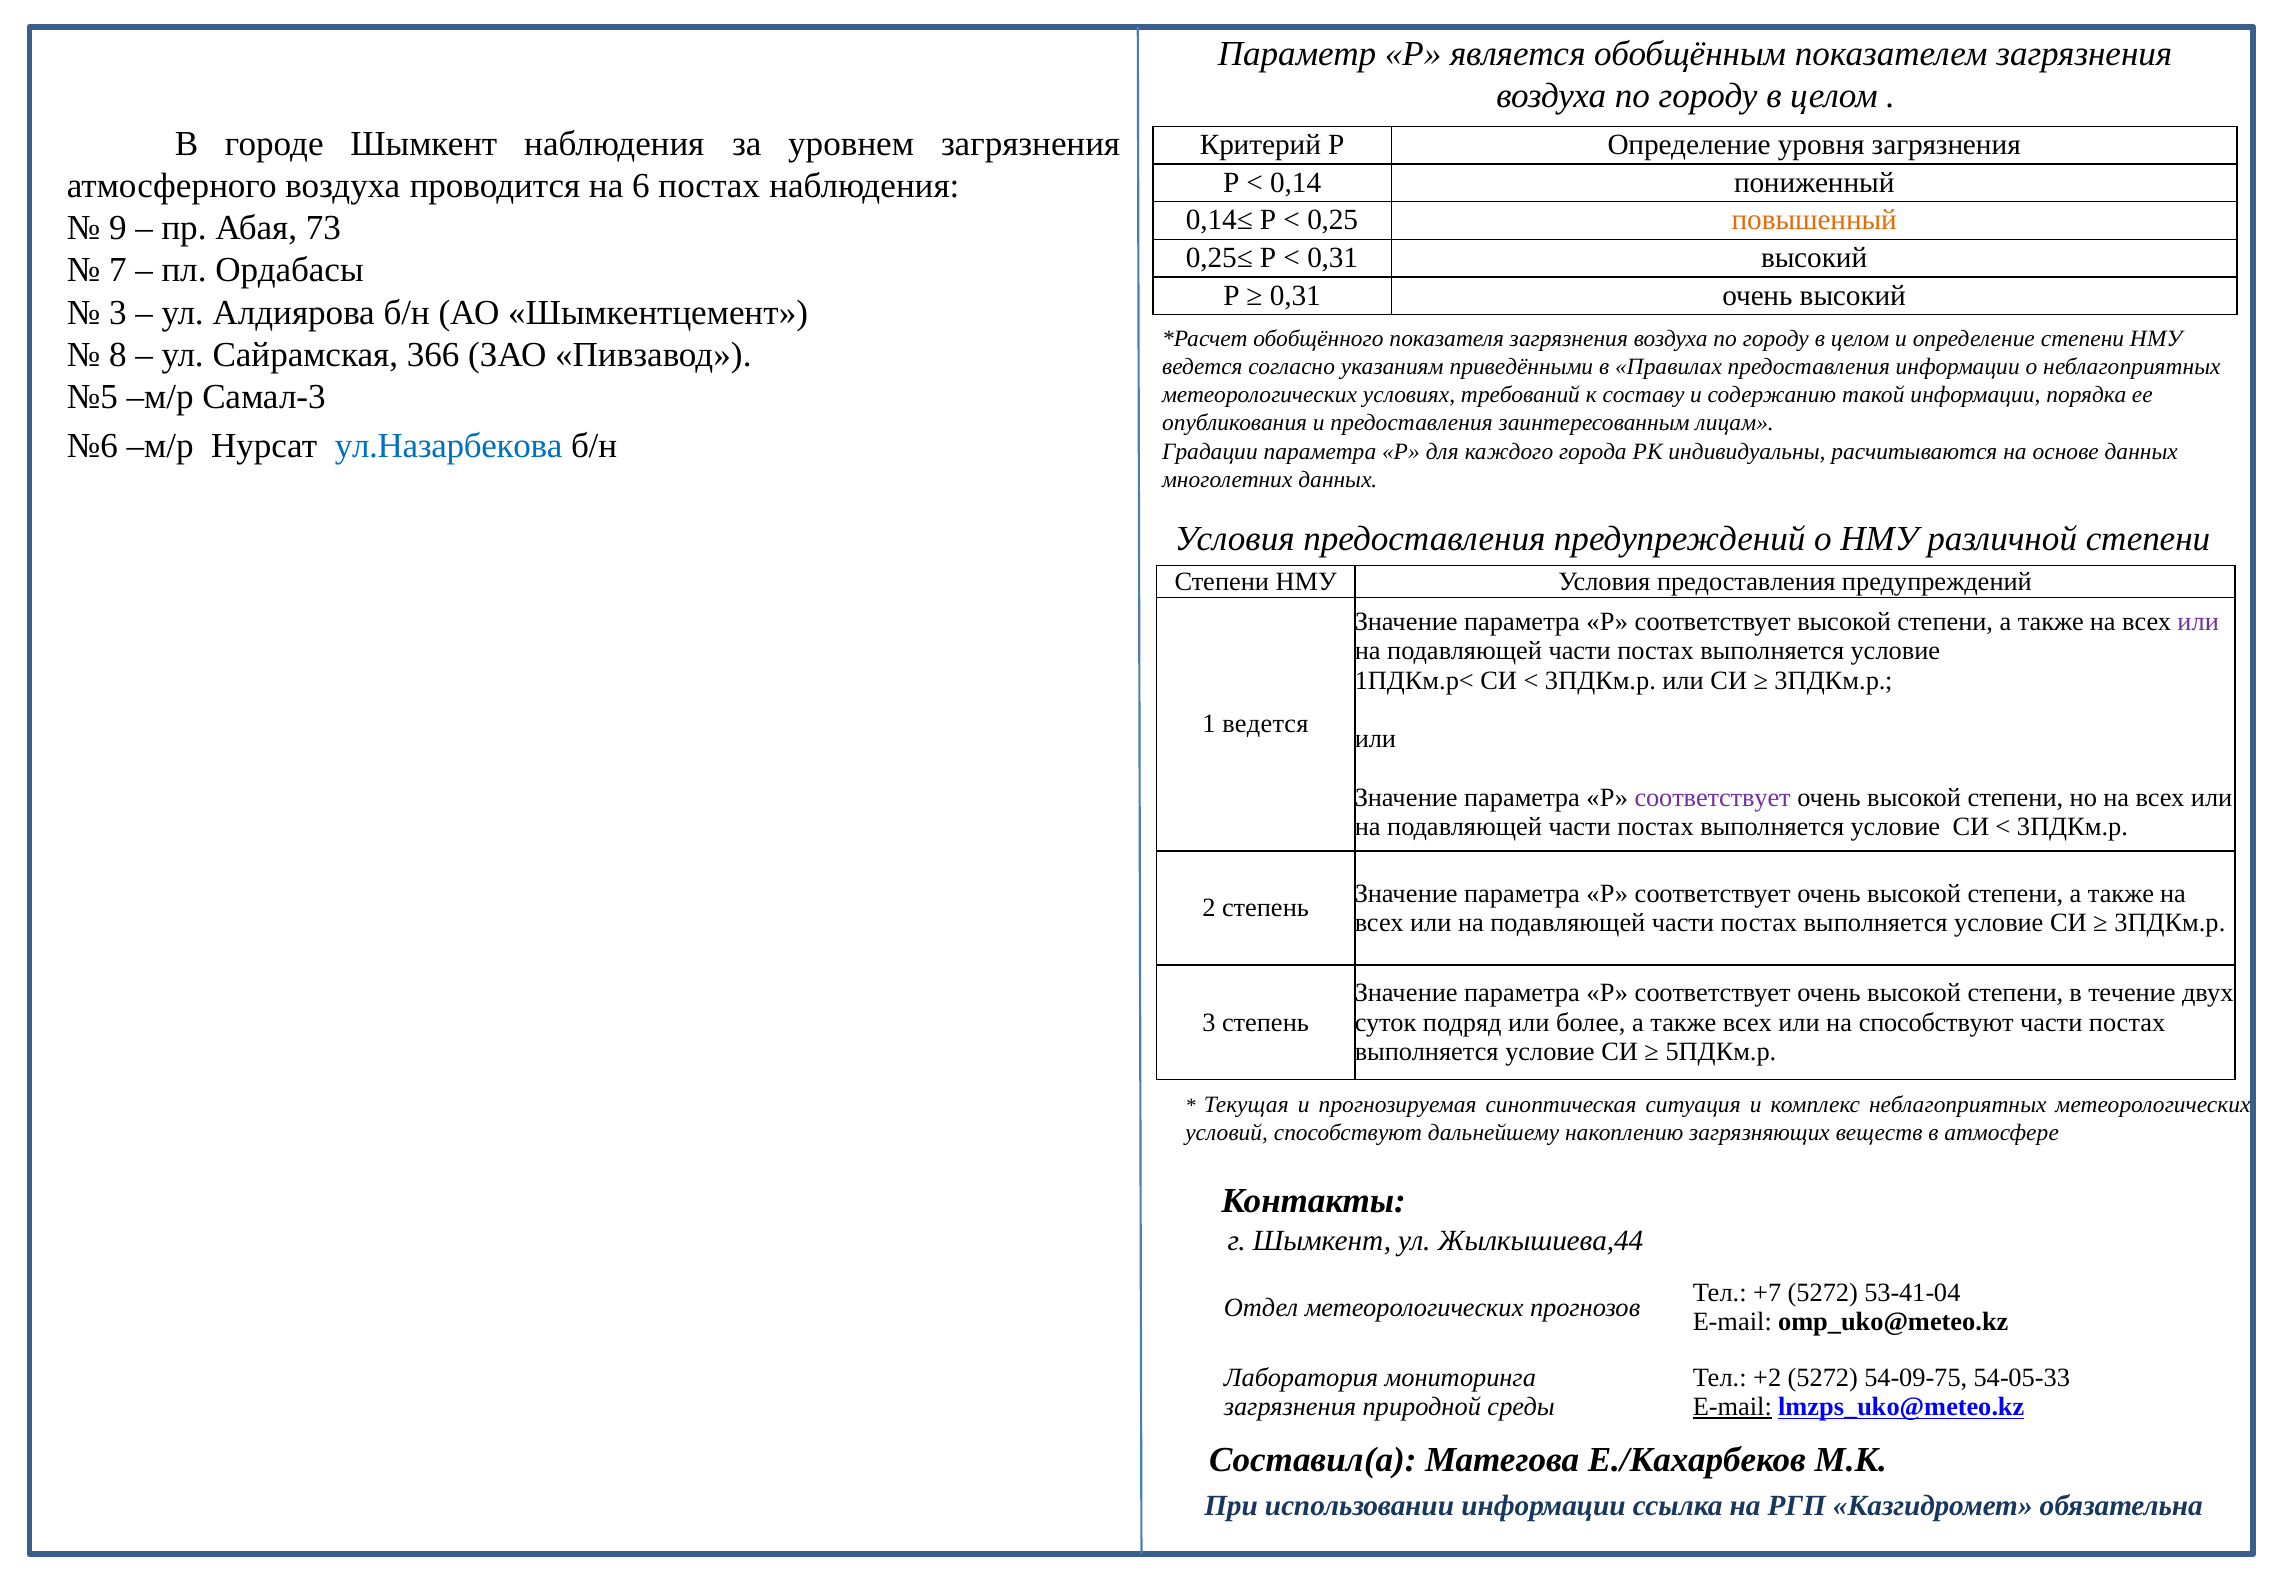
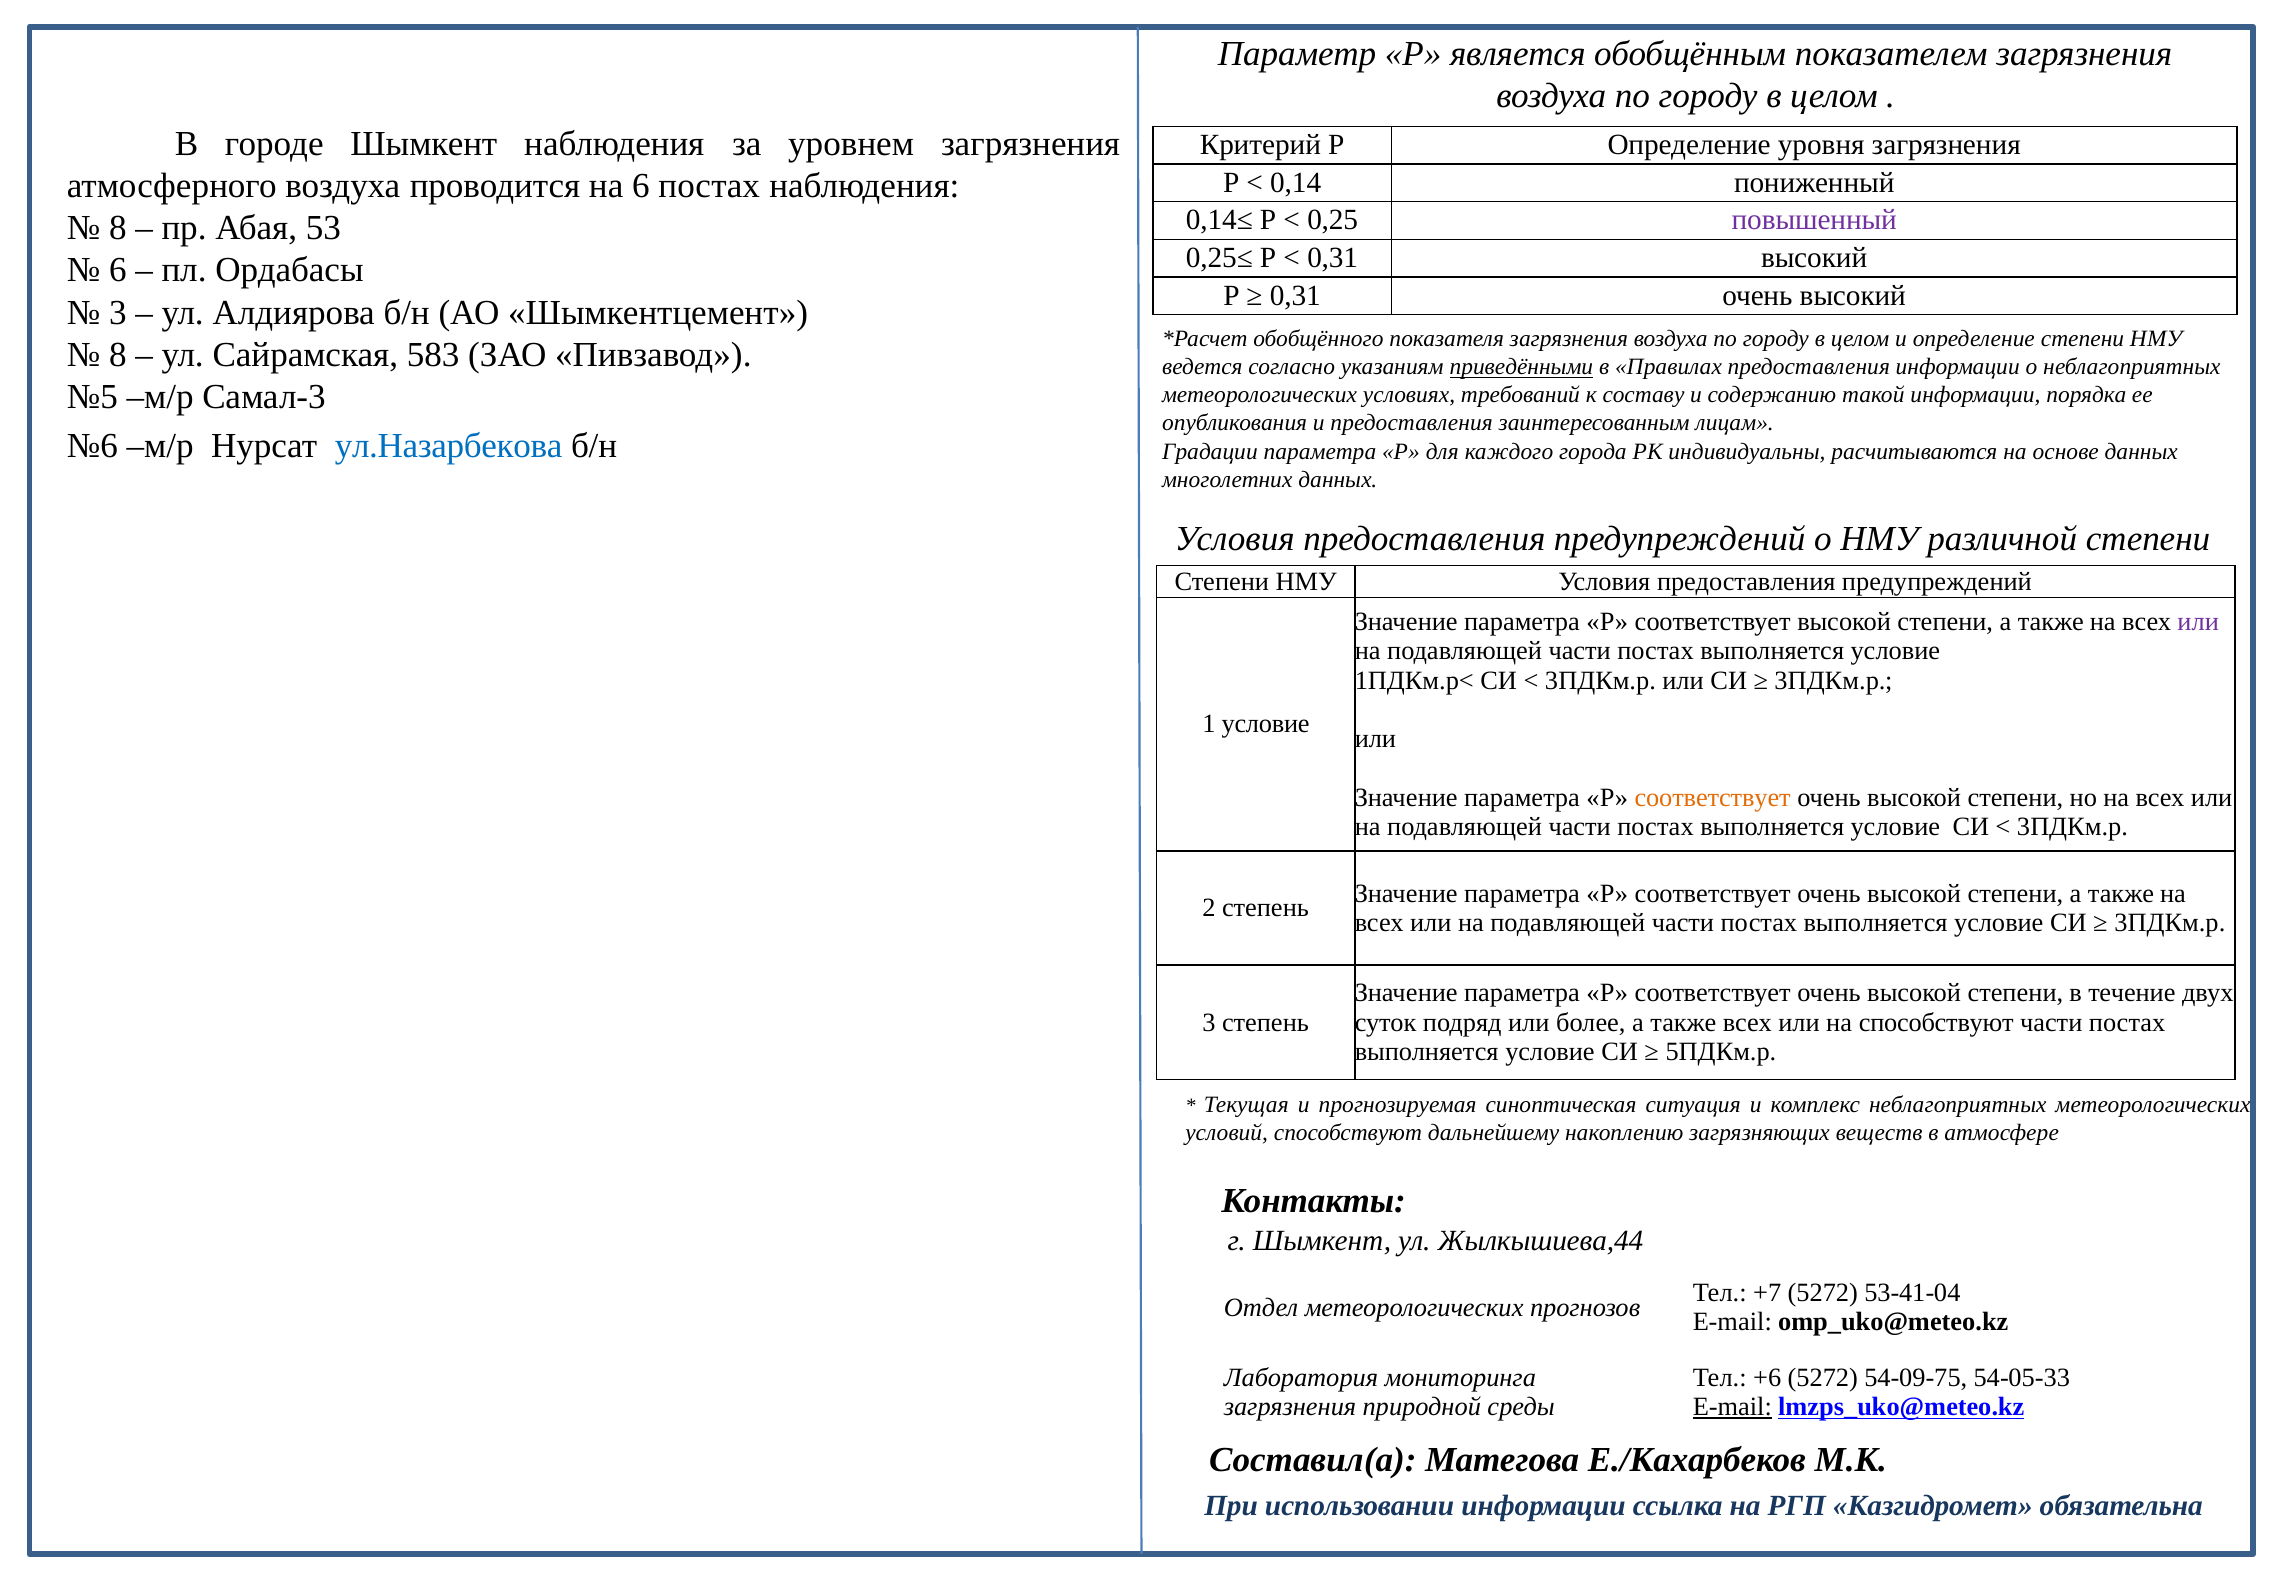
повышенный colour: orange -> purple (1814, 220)
9: 9 -> 8 (118, 228)
73: 73 -> 53 (323, 228)
7: 7 -> 6 (118, 270)
366: 366 -> 583 (433, 354)
приведёнными underline: none -> present (1521, 367)
1 ведется: ведется -> условие (1266, 724)
соответствует colour: purple -> orange (1713, 797)
+2: +2 -> +6 (1767, 1377)
